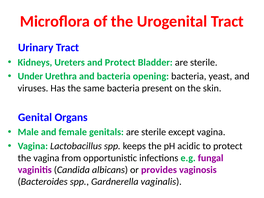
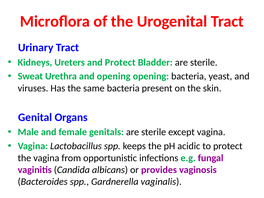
Under: Under -> Sweat (30, 76)
and bacteria: bacteria -> opening (114, 76)
